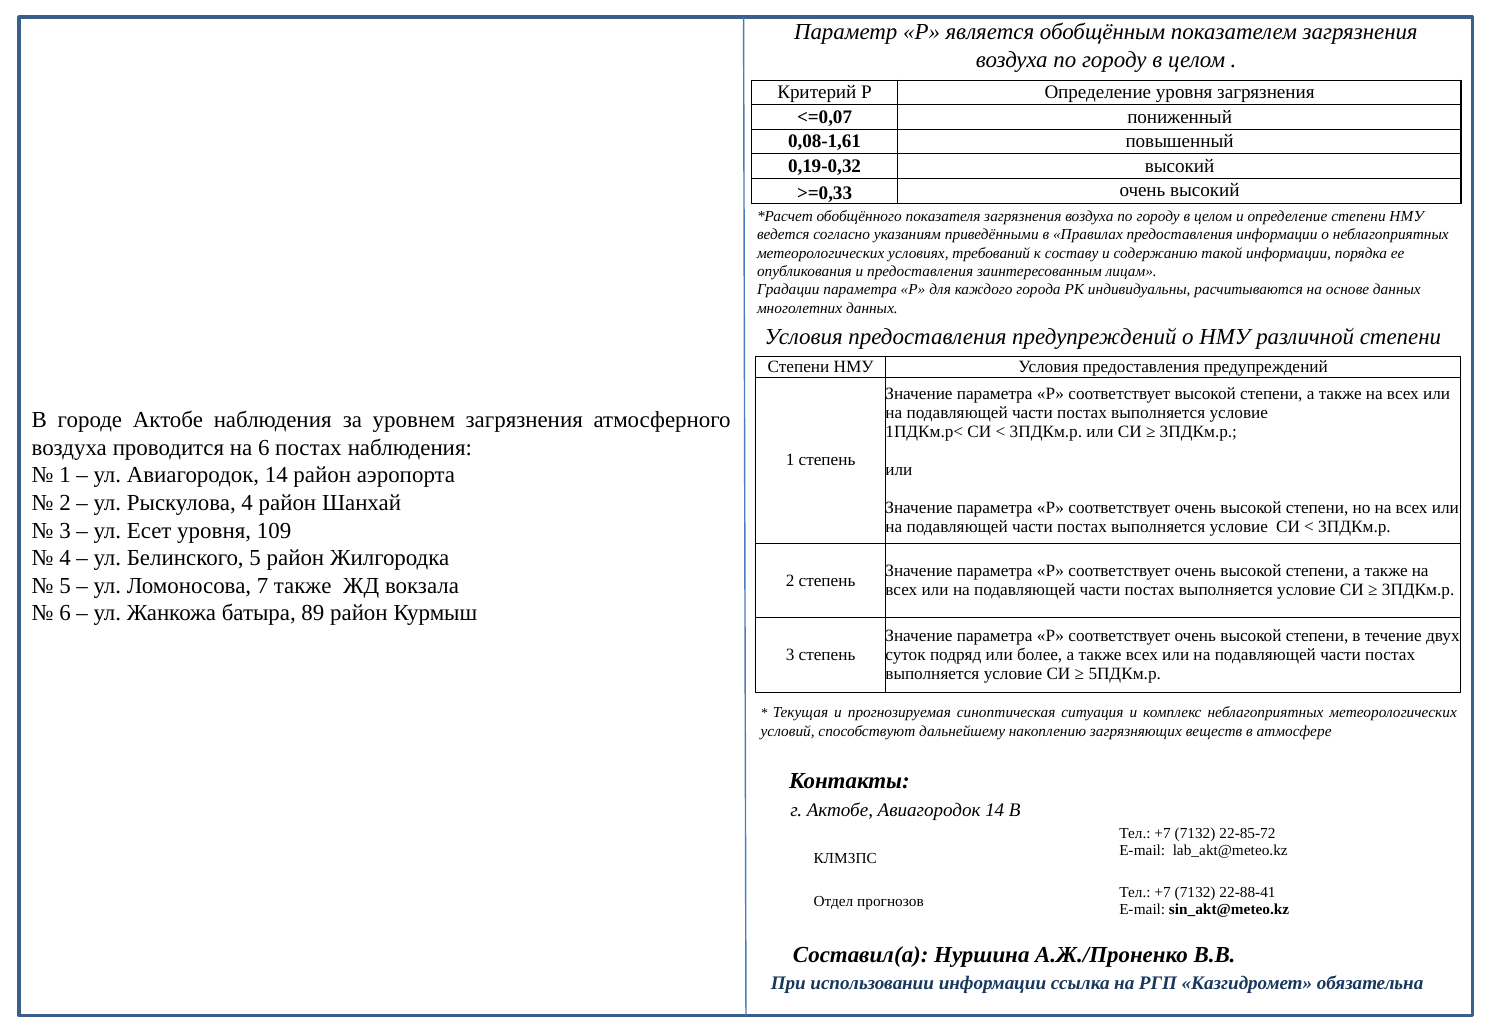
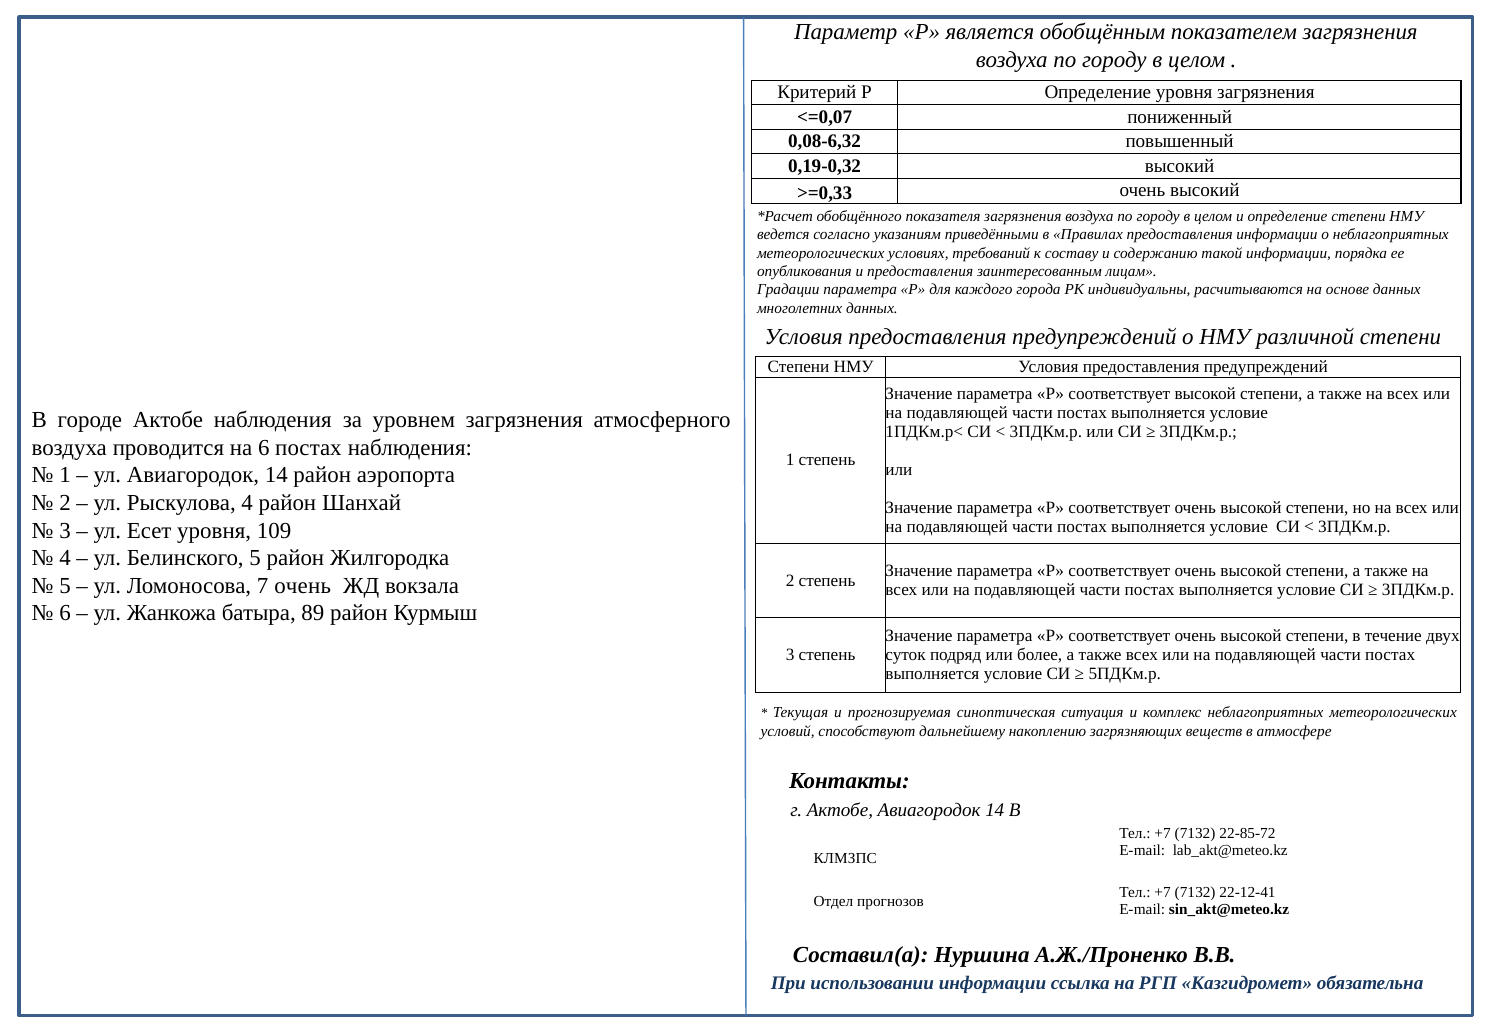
0,08-1,61: 0,08-1,61 -> 0,08-6,32 (825, 142)
7 также: также -> очень (303, 586)
22-88-41: 22-88-41 -> 22-12-41 (1248, 893)
